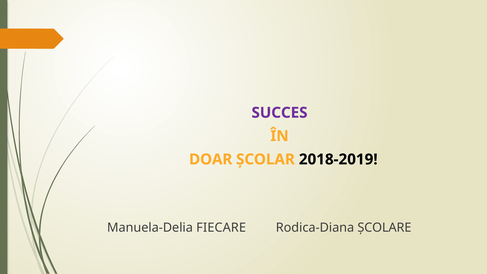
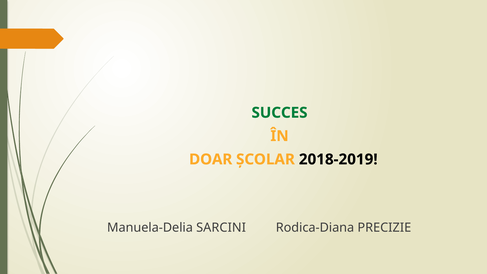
SUCCES colour: purple -> green (280, 113)
FIECARE: FIECARE -> SARCINI (221, 228)
ȘCOLARE: ȘCOLARE -> PRECIZIE (384, 228)
